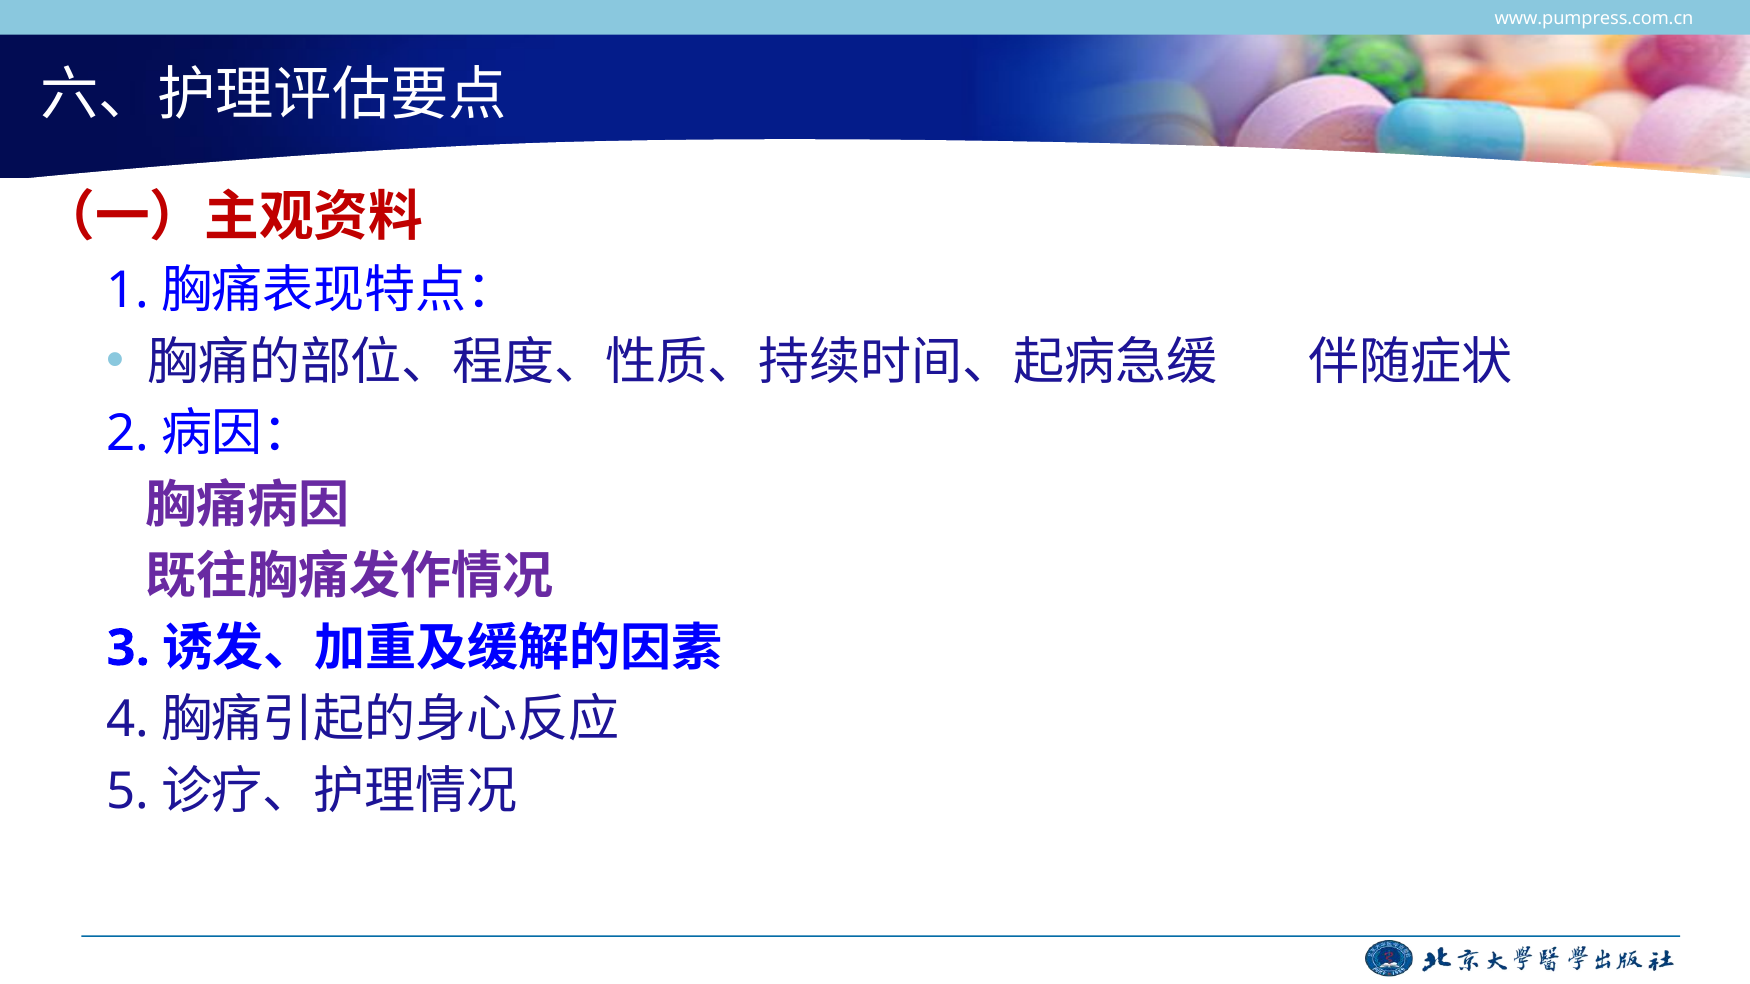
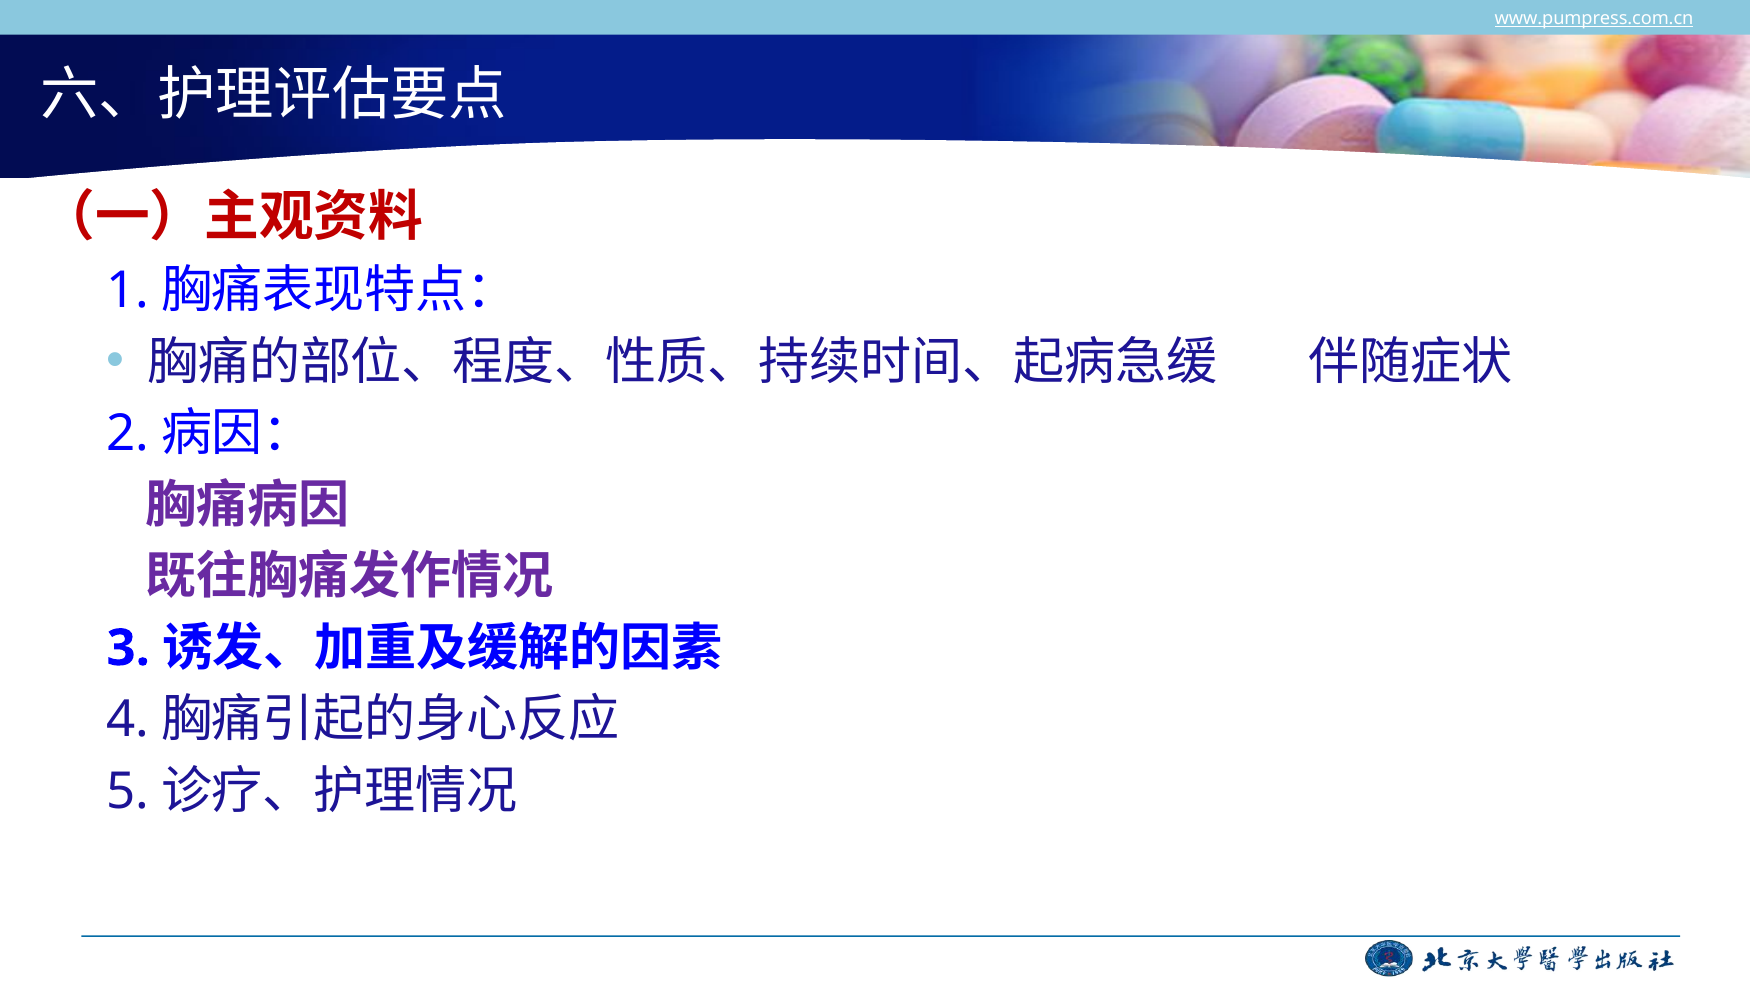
www.pumpress.com.cn underline: none -> present (1594, 19)
